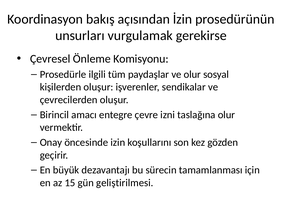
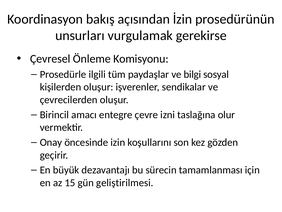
ve olur: olur -> bilgi (192, 74)
